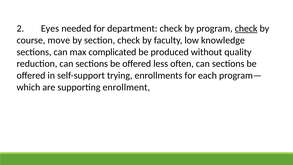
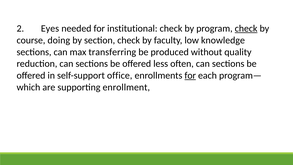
department: department -> institutional (132, 29)
move: move -> doing (59, 40)
complicated: complicated -> transferring (112, 52)
trying: trying -> office (120, 75)
for underline: none -> present (190, 75)
